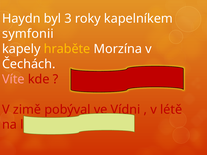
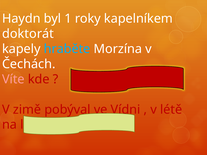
3: 3 -> 1 (68, 19)
symfonii: symfonii -> doktorát (28, 34)
hraběte colour: yellow -> light blue (67, 49)
